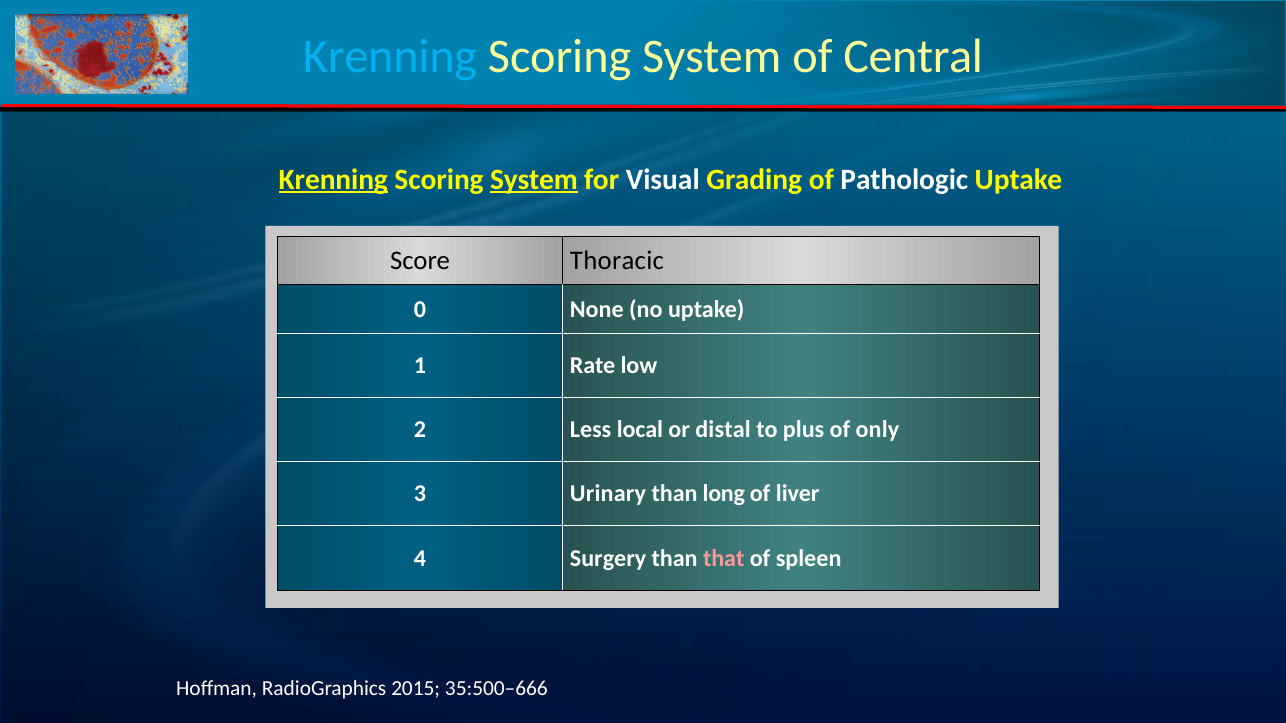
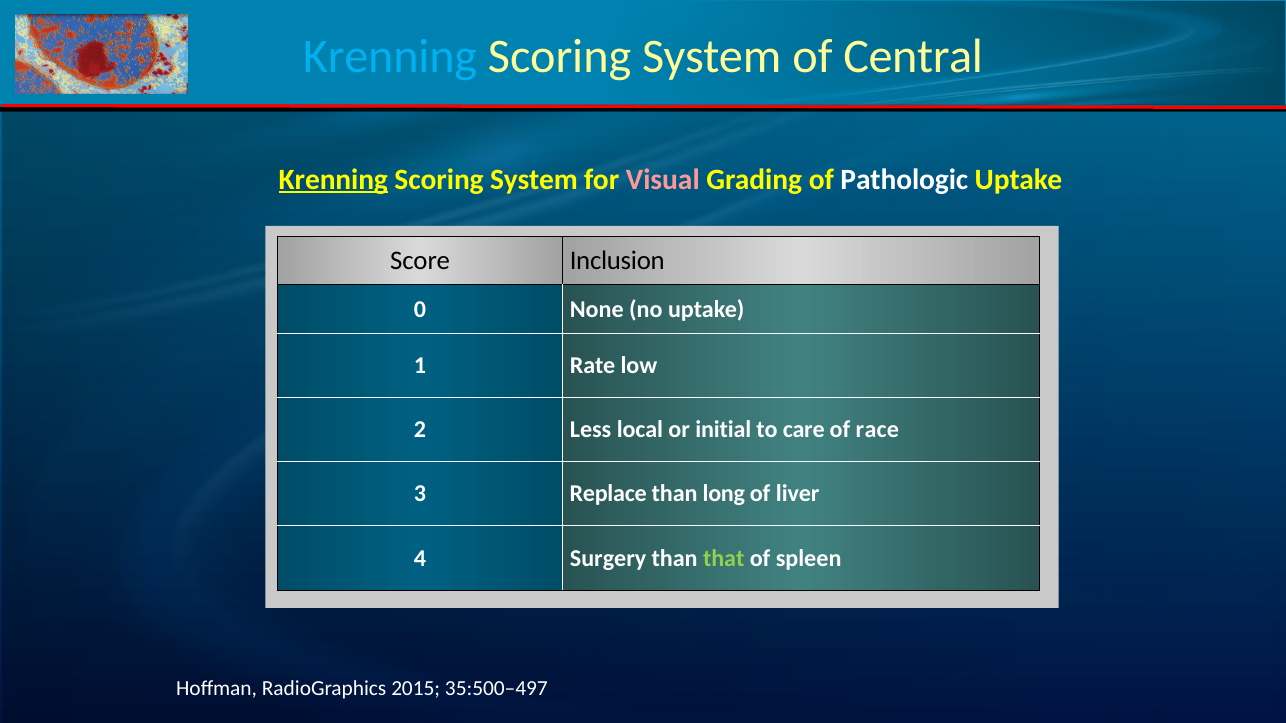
System underline: present -> none (534, 180)
Visual colour: white -> pink (663, 180)
Thoracic: Thoracic -> Inclusion (617, 261)
distal: distal -> initial (723, 430)
plus: plus -> care (804, 430)
only: only -> race (877, 430)
Urinary: Urinary -> Replace (608, 494)
that colour: pink -> light green (724, 559)
35:500–666: 35:500–666 -> 35:500–497 (496, 689)
